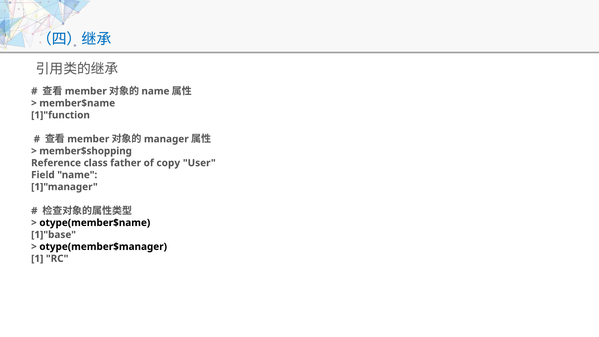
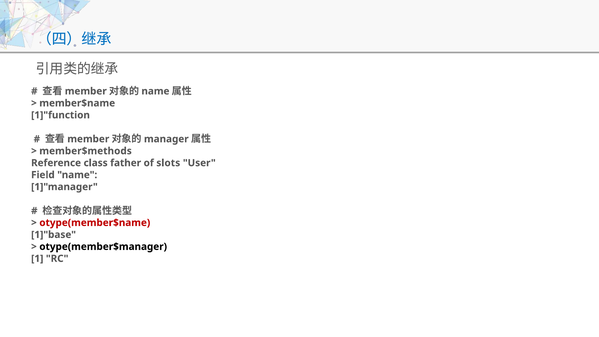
member$shopping: member$shopping -> member$methods (86, 151)
copy: copy -> slots (168, 163)
otype(member$name colour: black -> red (95, 223)
